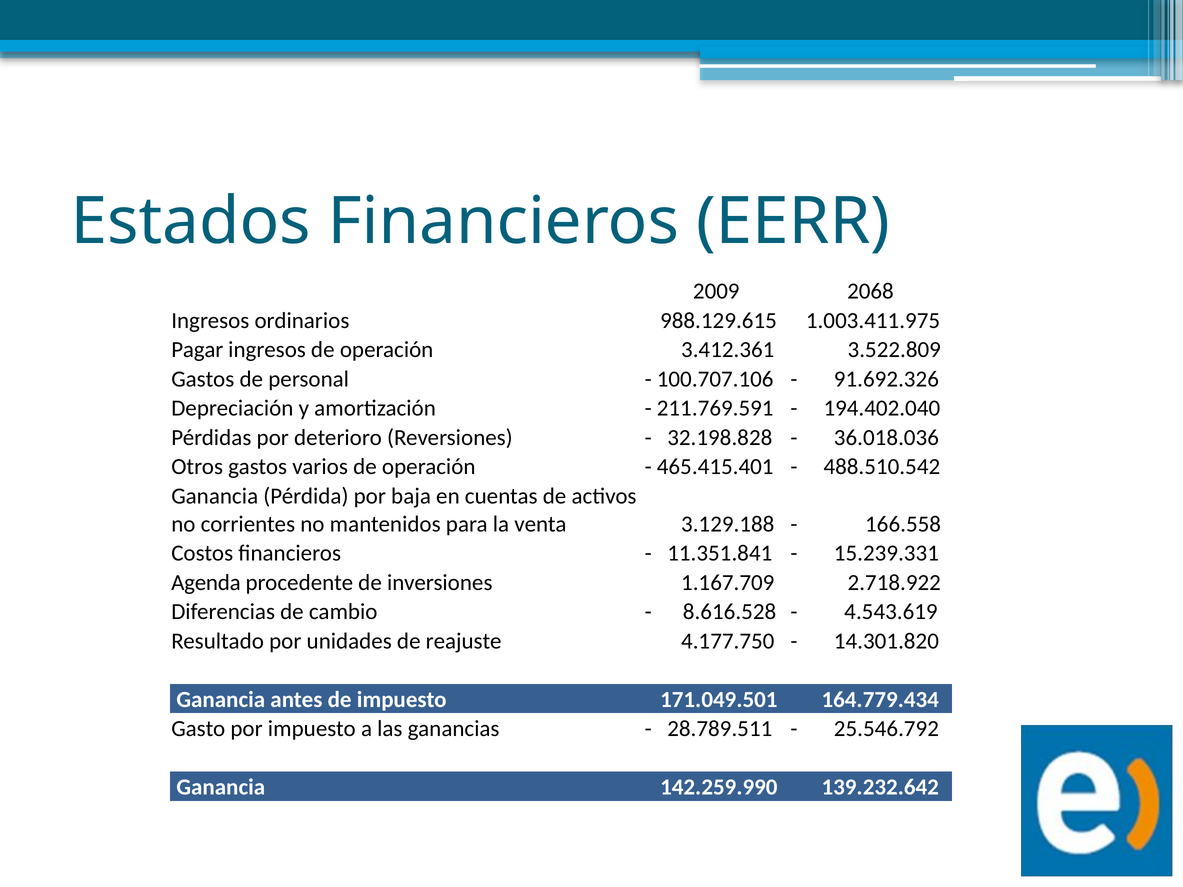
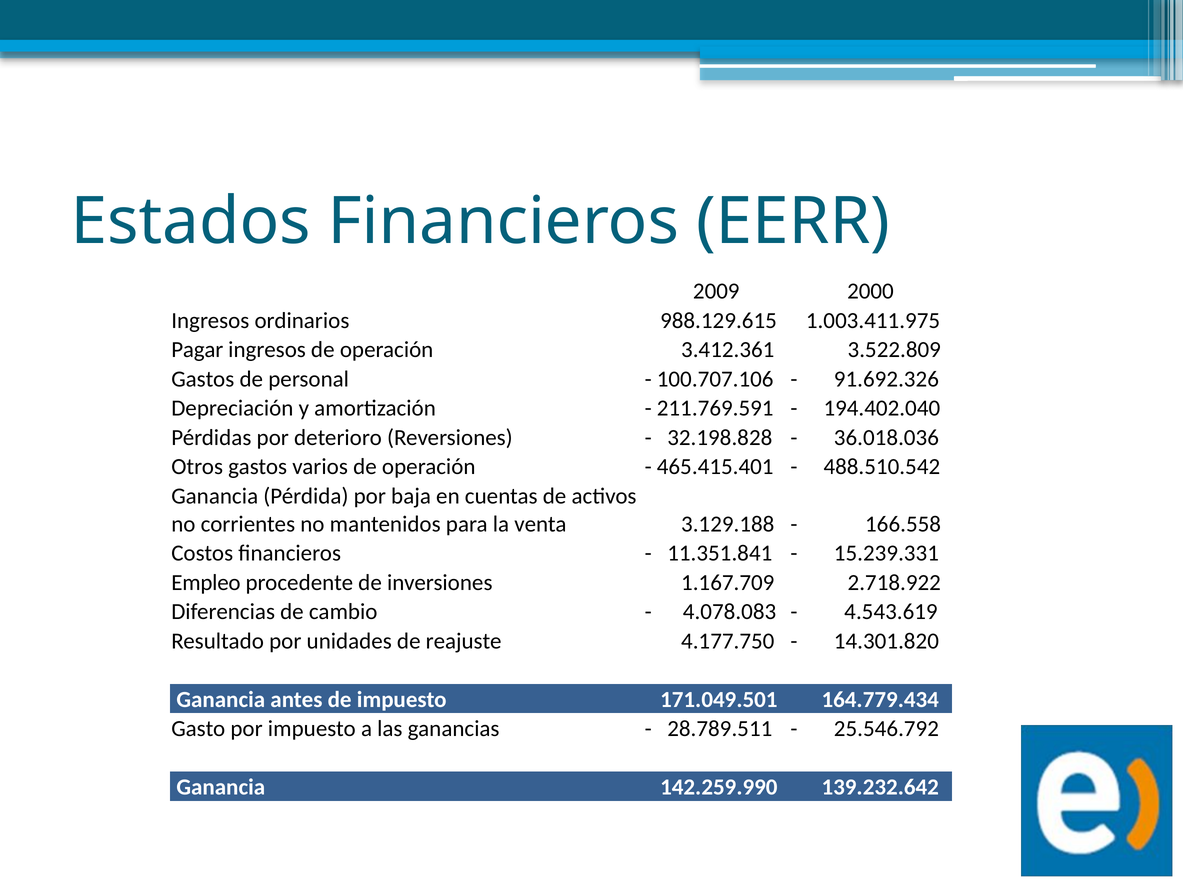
2068: 2068 -> 2000 (870, 291)
Agenda: Agenda -> Empleo (206, 583)
8.616.528: 8.616.528 -> 4.078.083 (730, 612)
